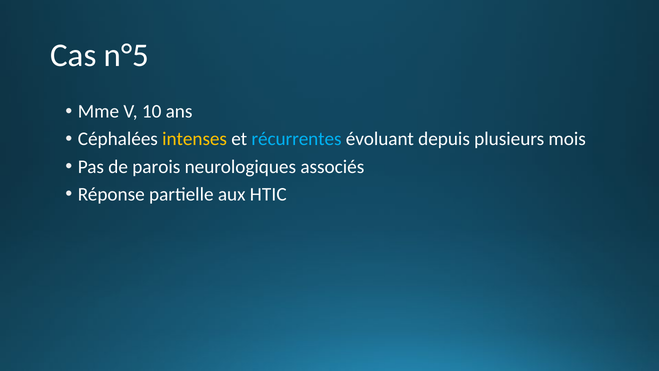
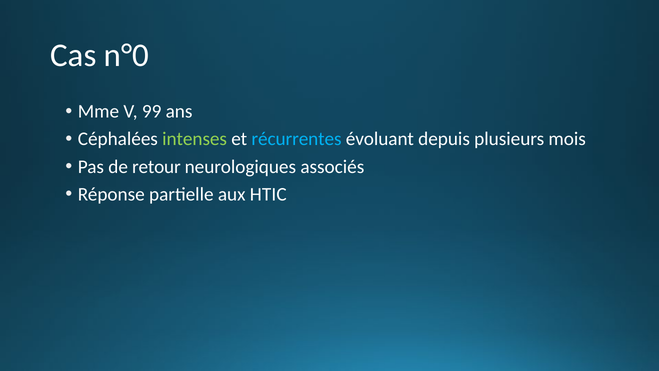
n°5: n°5 -> n°0 (126, 55)
10: 10 -> 99 (152, 111)
intenses colour: yellow -> light green (195, 139)
parois: parois -> retour (156, 167)
